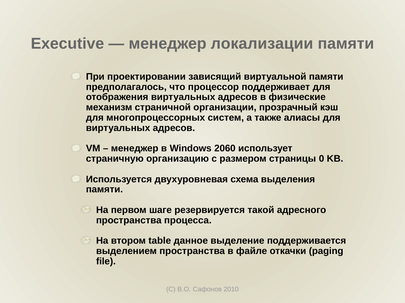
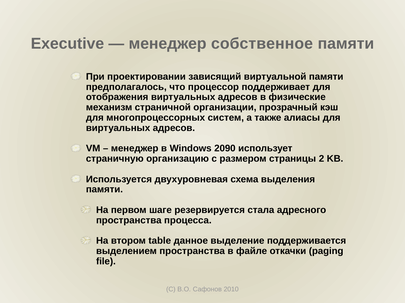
локализации: локализации -> собственное (262, 44)
2060: 2060 -> 2090 (225, 149)
0: 0 -> 2 (321, 159)
такой: такой -> стала (261, 210)
